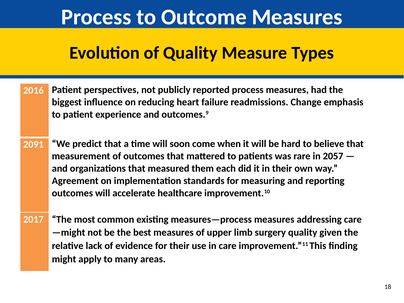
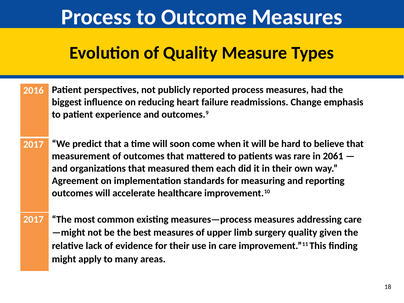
2091: 2091 -> 2017 (33, 145)
2057: 2057 -> 2061 (333, 156)
